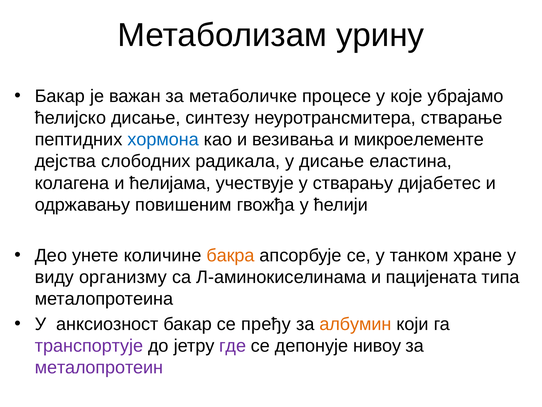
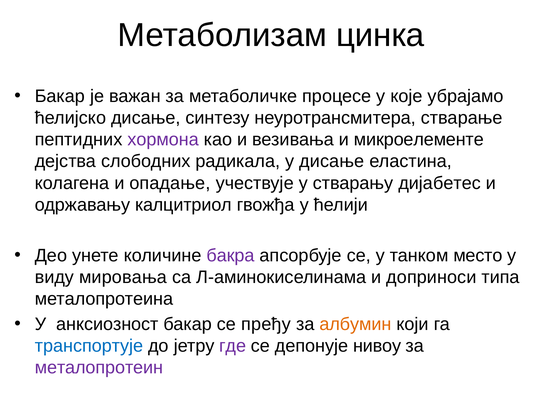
урину: урину -> цинка (380, 35)
хормона colour: blue -> purple (163, 139)
ћелијама: ћелијама -> опадање (170, 183)
повишеним: повишеним -> калцитриол (184, 205)
бакра colour: orange -> purple (231, 255)
хране: хране -> место (478, 255)
организму: организму -> мировања (123, 277)
пацијената: пацијената -> доприноси (431, 277)
транспортује colour: purple -> blue (89, 345)
